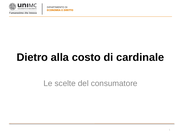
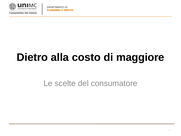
cardinale: cardinale -> maggiore (140, 57)
